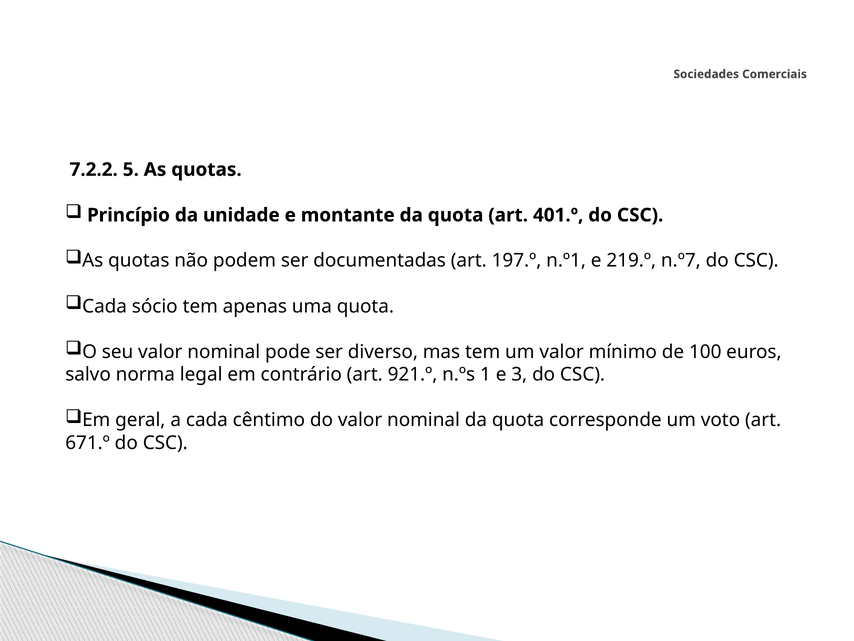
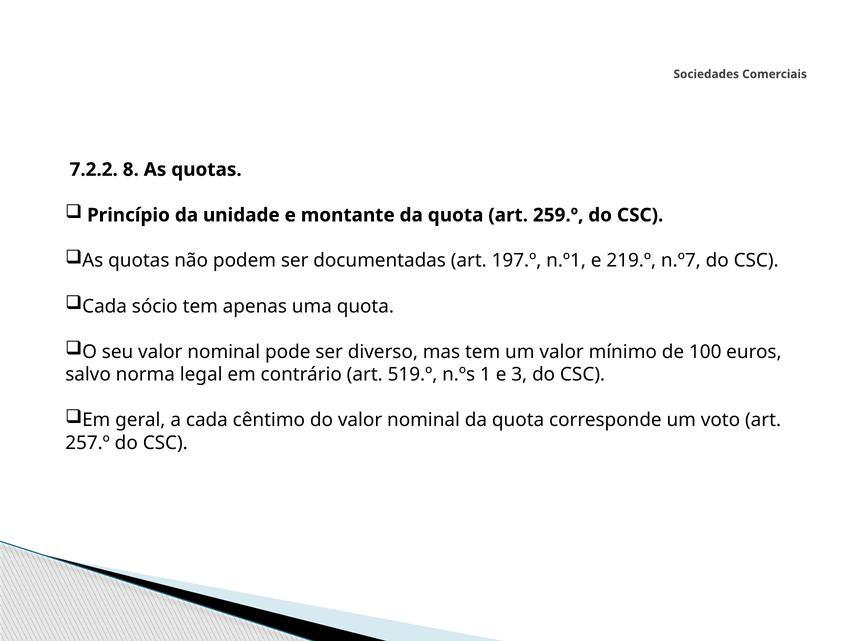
5: 5 -> 8 (131, 169)
401.º: 401.º -> 259.º (558, 215)
921.º: 921.º -> 519.º (412, 374)
671.º: 671.º -> 257.º (88, 443)
